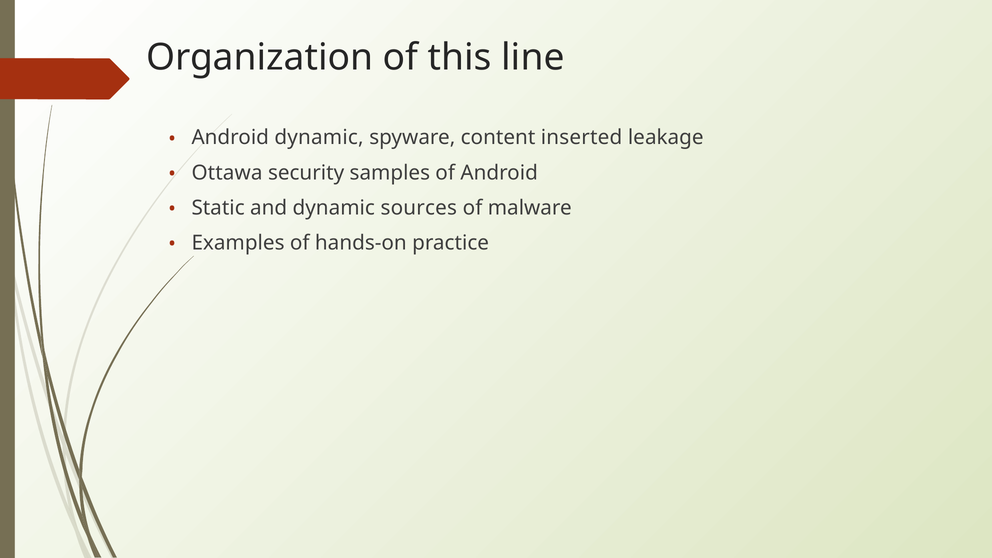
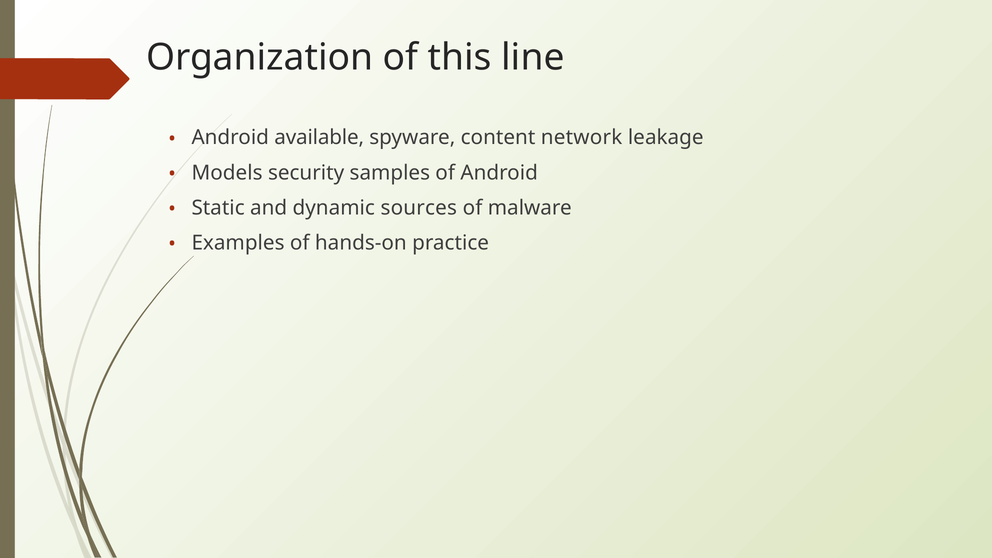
Android dynamic: dynamic -> available (319, 138)
inserted: inserted -> network (582, 138)
Ottawa: Ottawa -> Models (227, 173)
